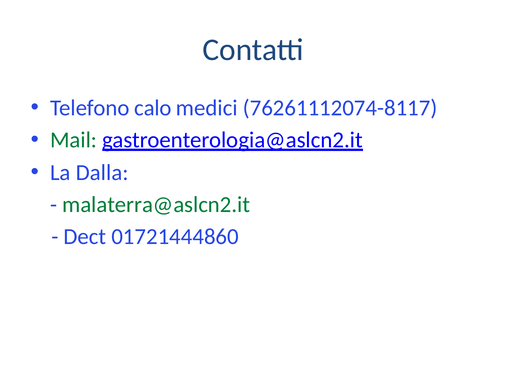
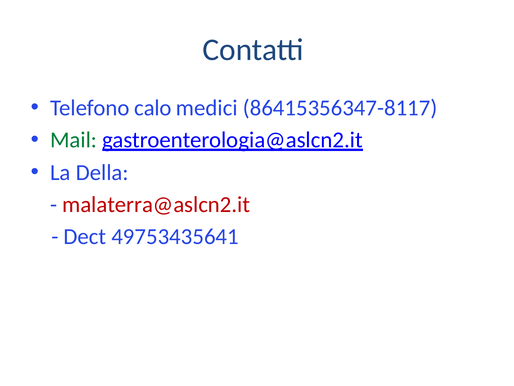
76261112074-8117: 76261112074-8117 -> 86415356347-8117 (340, 108)
Dalla: Dalla -> Della (102, 172)
malaterra@aslcn2.it colour: green -> red (156, 204)
01721444860: 01721444860 -> 49753435641 (175, 236)
